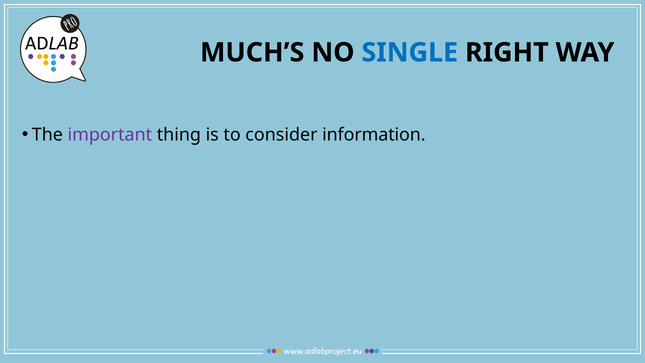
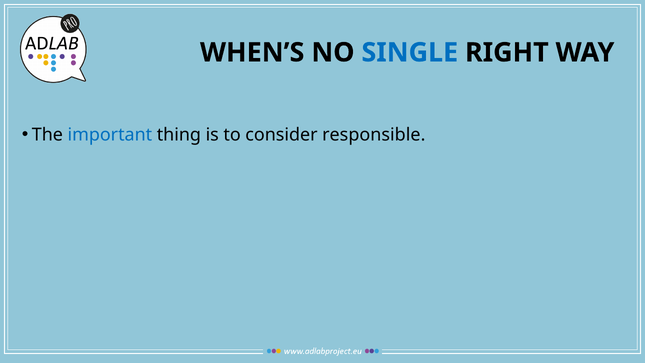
MUCH’S: MUCH’S -> WHEN’S (252, 53)
important colour: purple -> blue (110, 135)
information: information -> responsible (374, 135)
